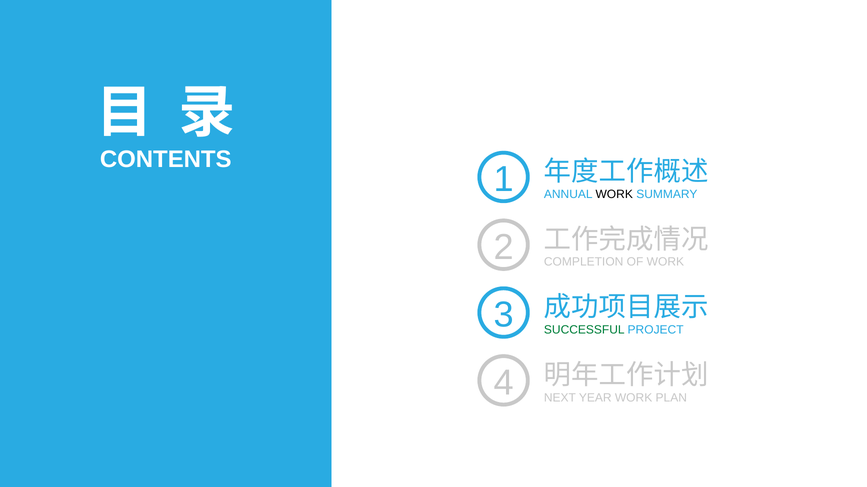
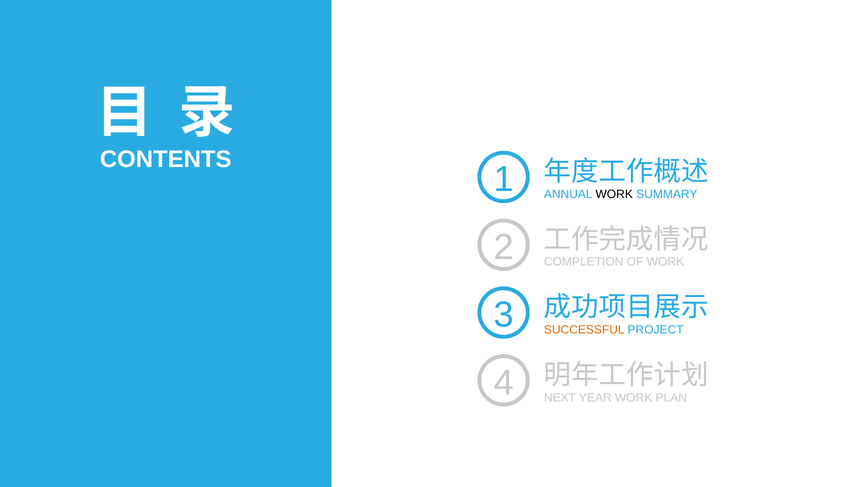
SUCCESSFUL colour: green -> orange (584, 330)
